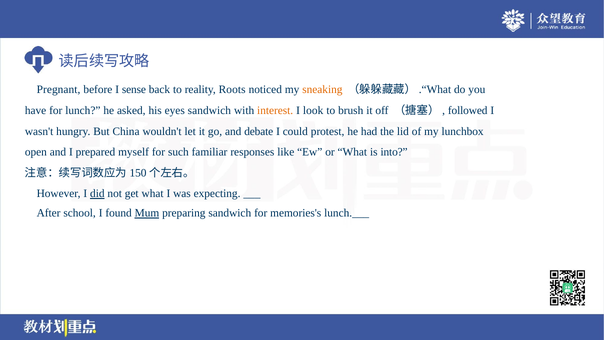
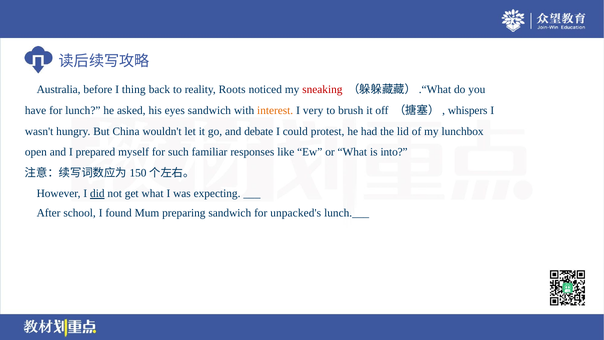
Pregnant: Pregnant -> Australia (59, 90)
sense: sense -> thing (134, 90)
sneaking colour: orange -> red (322, 90)
look: look -> very (313, 110)
followed: followed -> whispers (468, 110)
Mum underline: present -> none (147, 213)
memories's: memories's -> unpacked's (296, 213)
